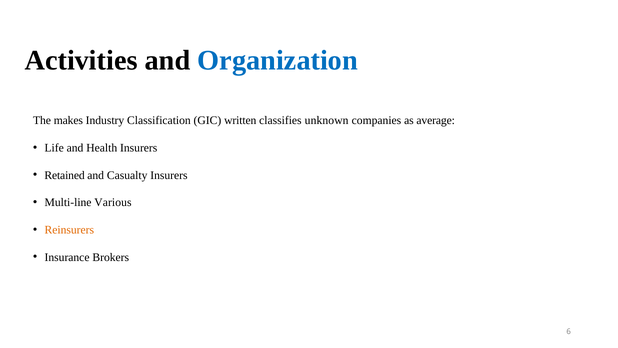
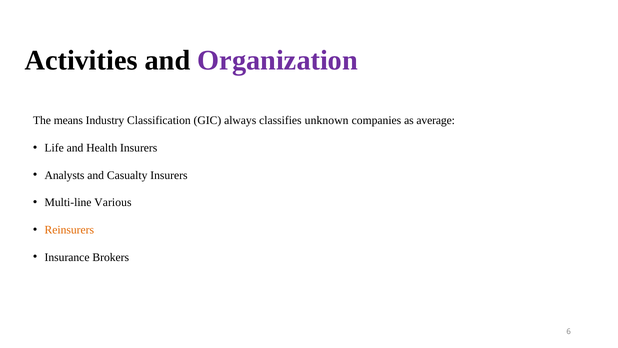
Organization colour: blue -> purple (278, 60)
makes: makes -> means (68, 120)
written: written -> always (240, 120)
Retained: Retained -> Analysts (65, 175)
